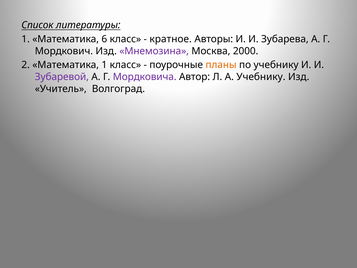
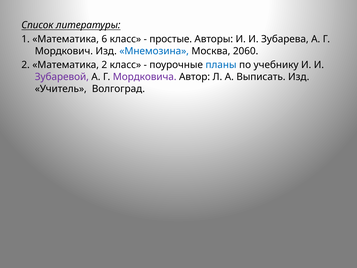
кратное: кратное -> простые (171, 39)
Мнемозина colour: purple -> blue (154, 51)
2000: 2000 -> 2060 (246, 51)
Математика 1: 1 -> 2 (104, 65)
планы colour: orange -> blue (221, 65)
А Учебнику: Учебнику -> Выписать (261, 77)
